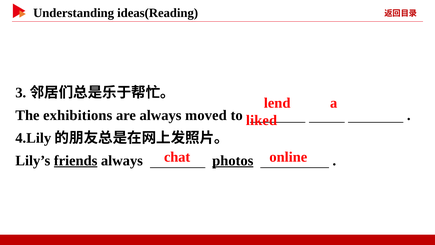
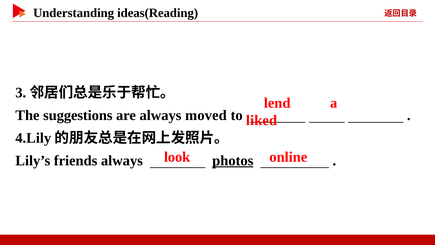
exhibitions: exhibitions -> suggestions (78, 115)
chat: chat -> look (177, 157)
friends underline: present -> none (76, 160)
